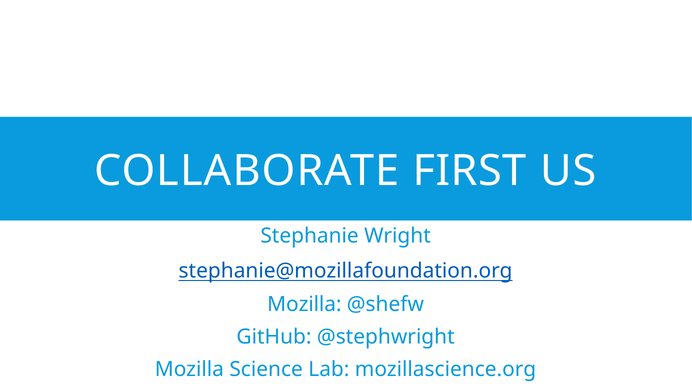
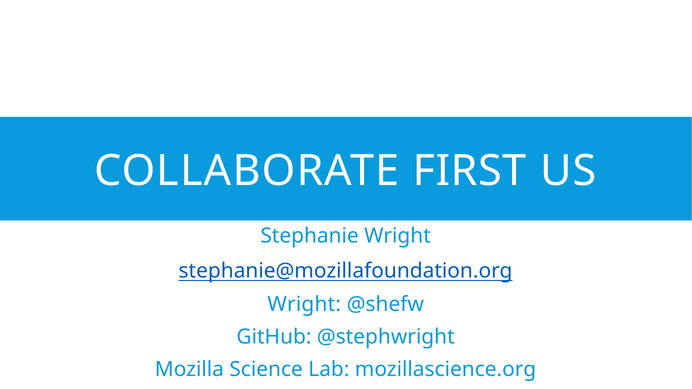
Mozilla: Mozilla -> Wright (304, 304)
